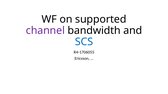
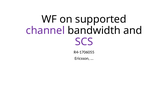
SCS colour: blue -> purple (84, 42)
